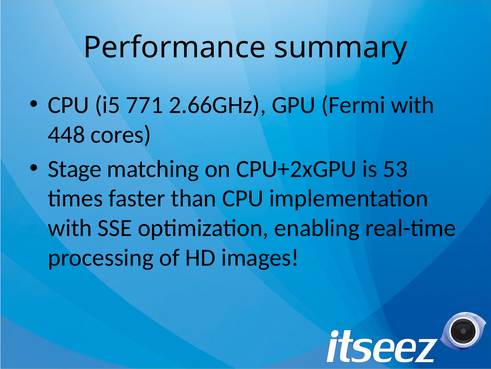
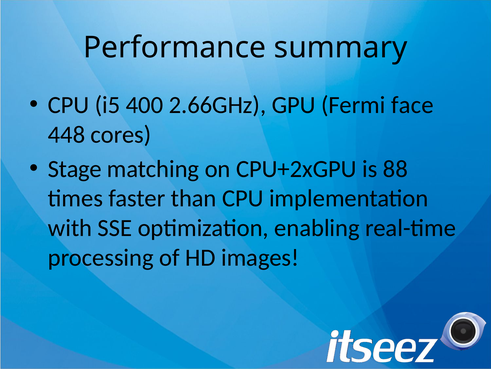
771: 771 -> 400 (145, 105)
Fermi with: with -> face (412, 105)
53: 53 -> 88 (395, 169)
